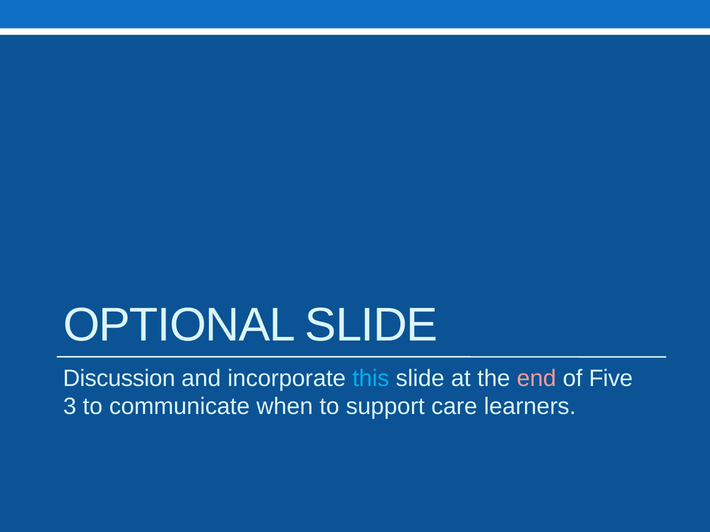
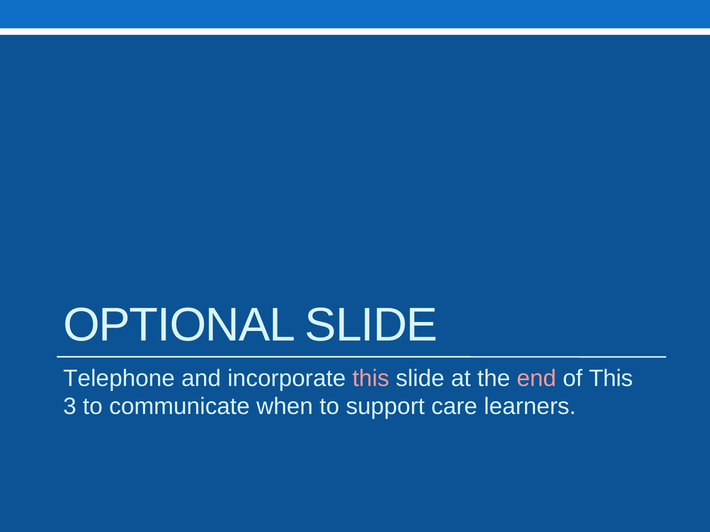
Discussion: Discussion -> Telephone (119, 379)
this colour: light blue -> pink (371, 379)
of Five: Five -> This (611, 379)
